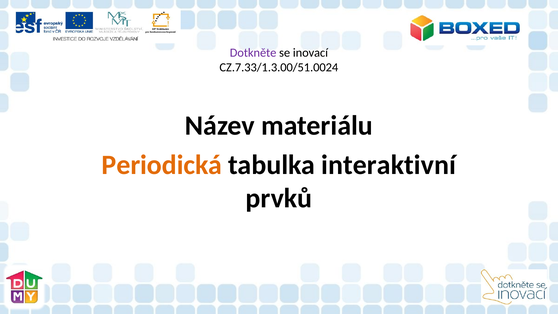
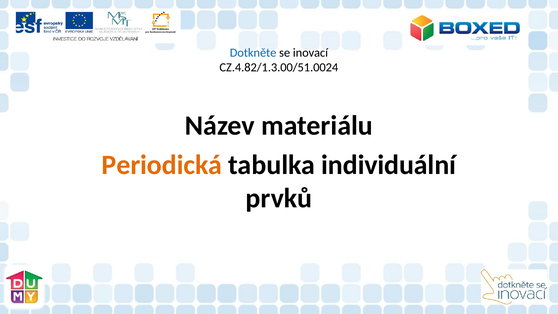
Dotkněte colour: purple -> blue (253, 53)
CZ.7.33/1.3.00/51.0024: CZ.7.33/1.3.00/51.0024 -> CZ.4.82/1.3.00/51.0024 (279, 68)
interaktivní: interaktivní -> individuální (389, 165)
